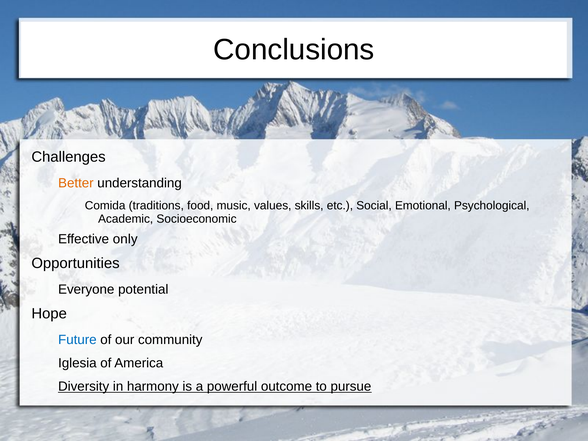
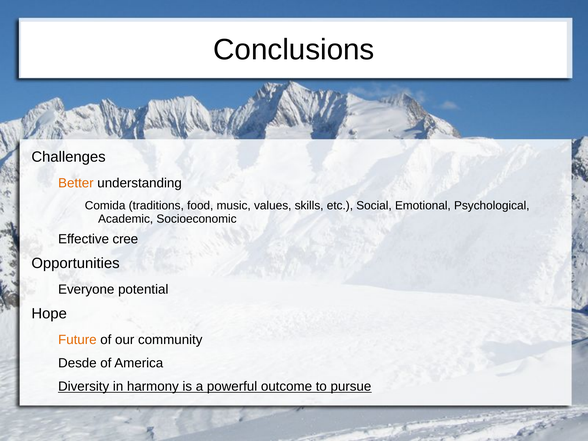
only: only -> cree (125, 239)
Future colour: blue -> orange (77, 340)
Iglesia: Iglesia -> Desde (77, 363)
